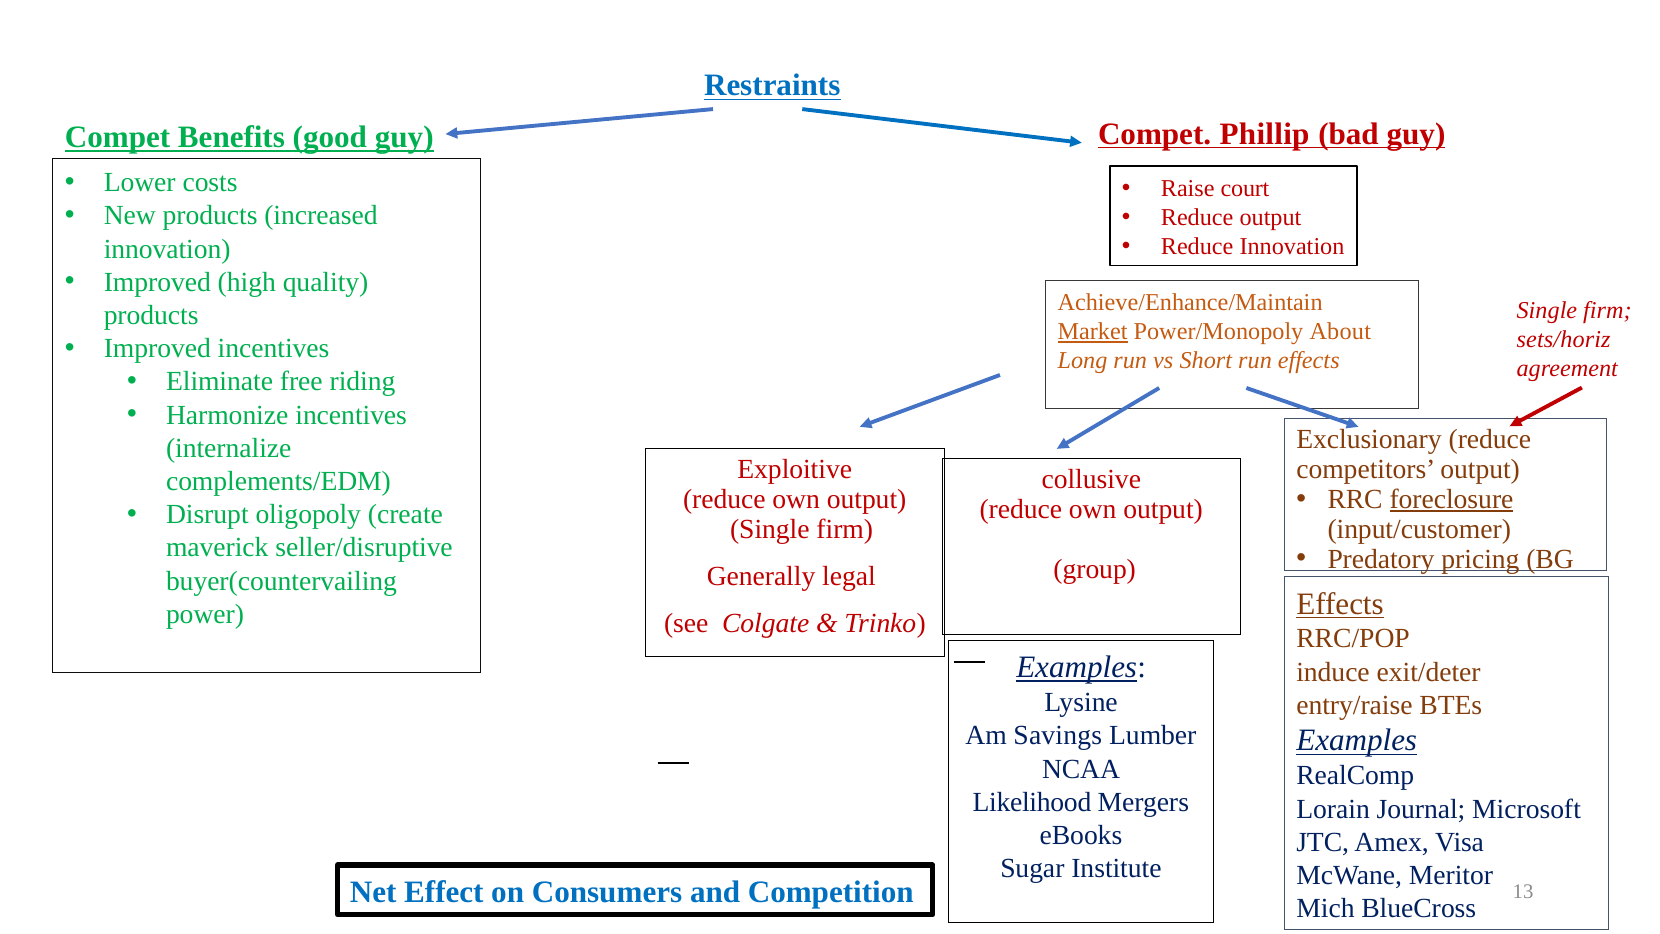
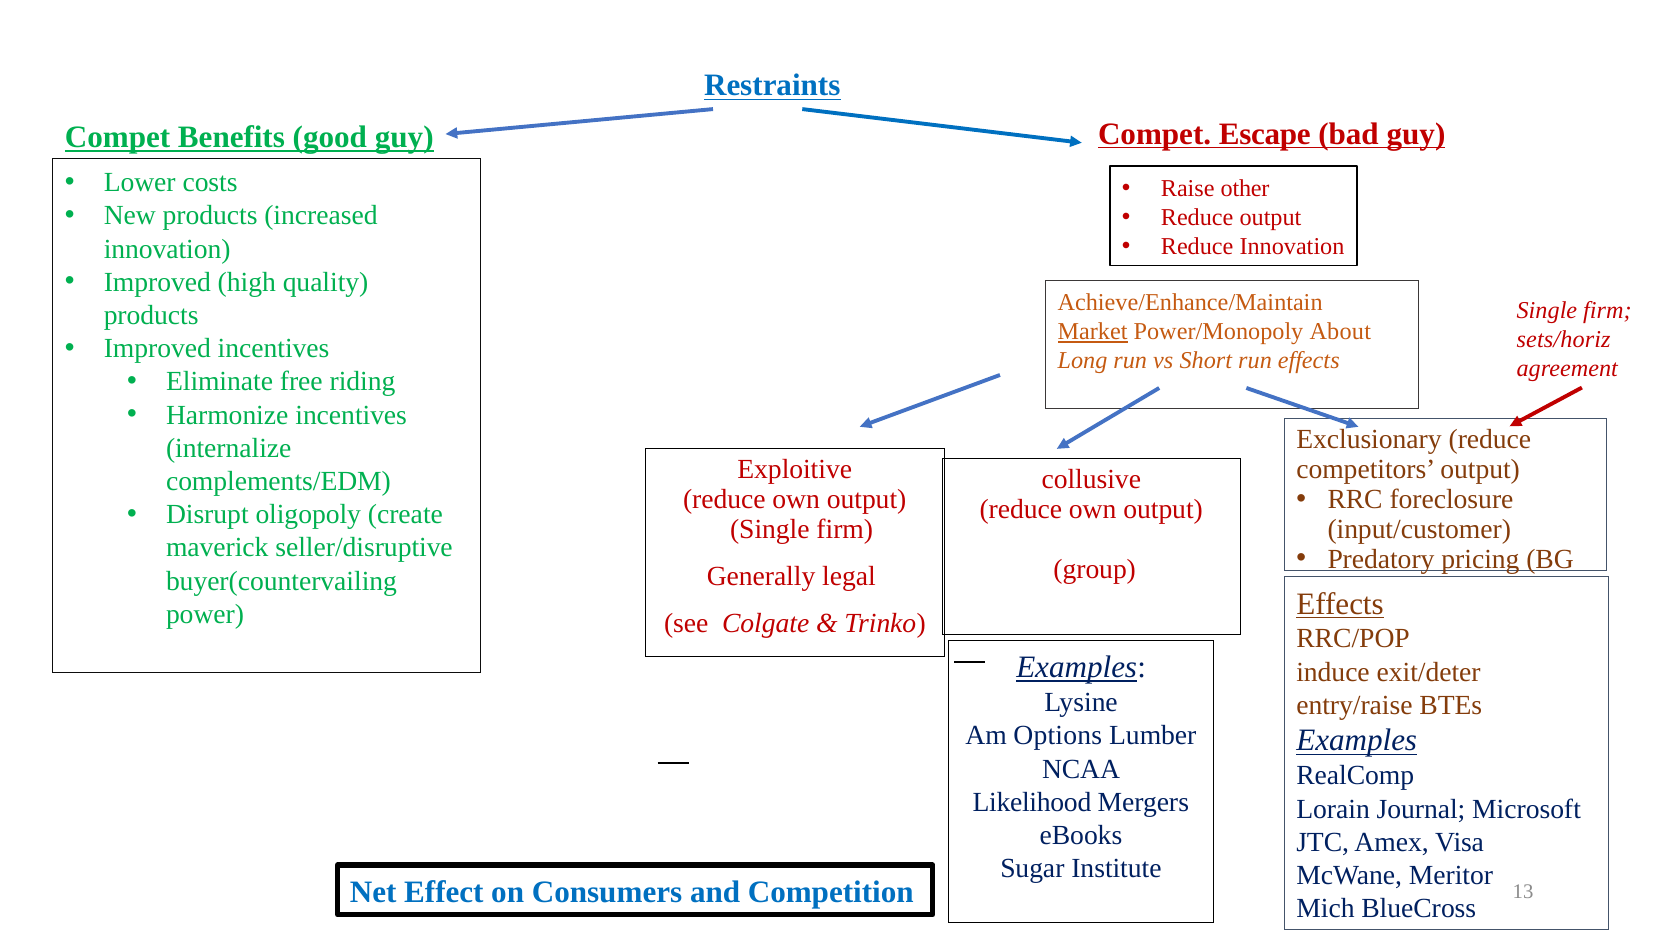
Phillip: Phillip -> Escape (1265, 134)
court: court -> other (1245, 188)
foreclosure underline: present -> none (1451, 499)
Savings: Savings -> Options (1058, 736)
